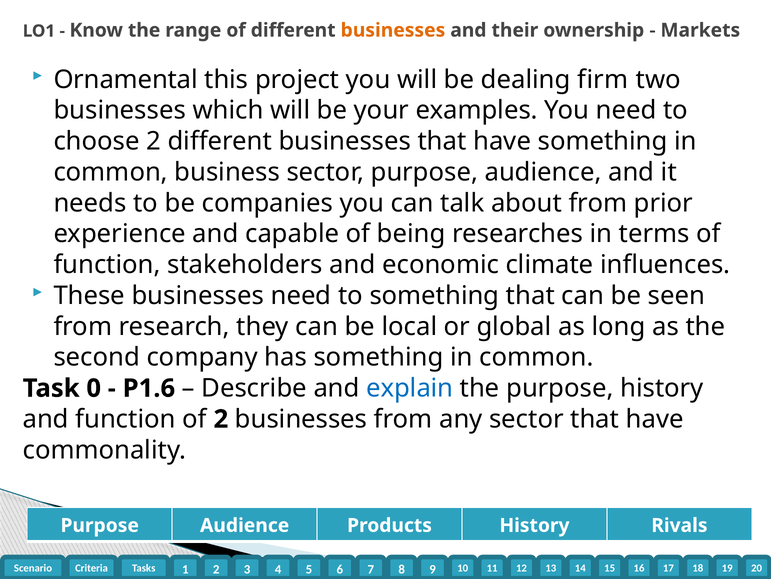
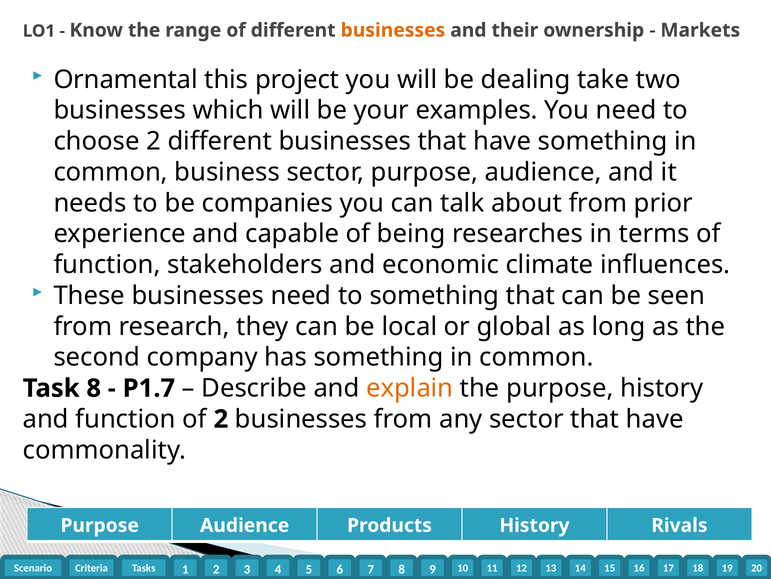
firm: firm -> take (603, 79)
Task 0: 0 -> 8 (94, 388)
P1.6: P1.6 -> P1.7 (149, 388)
explain colour: blue -> orange (410, 388)
